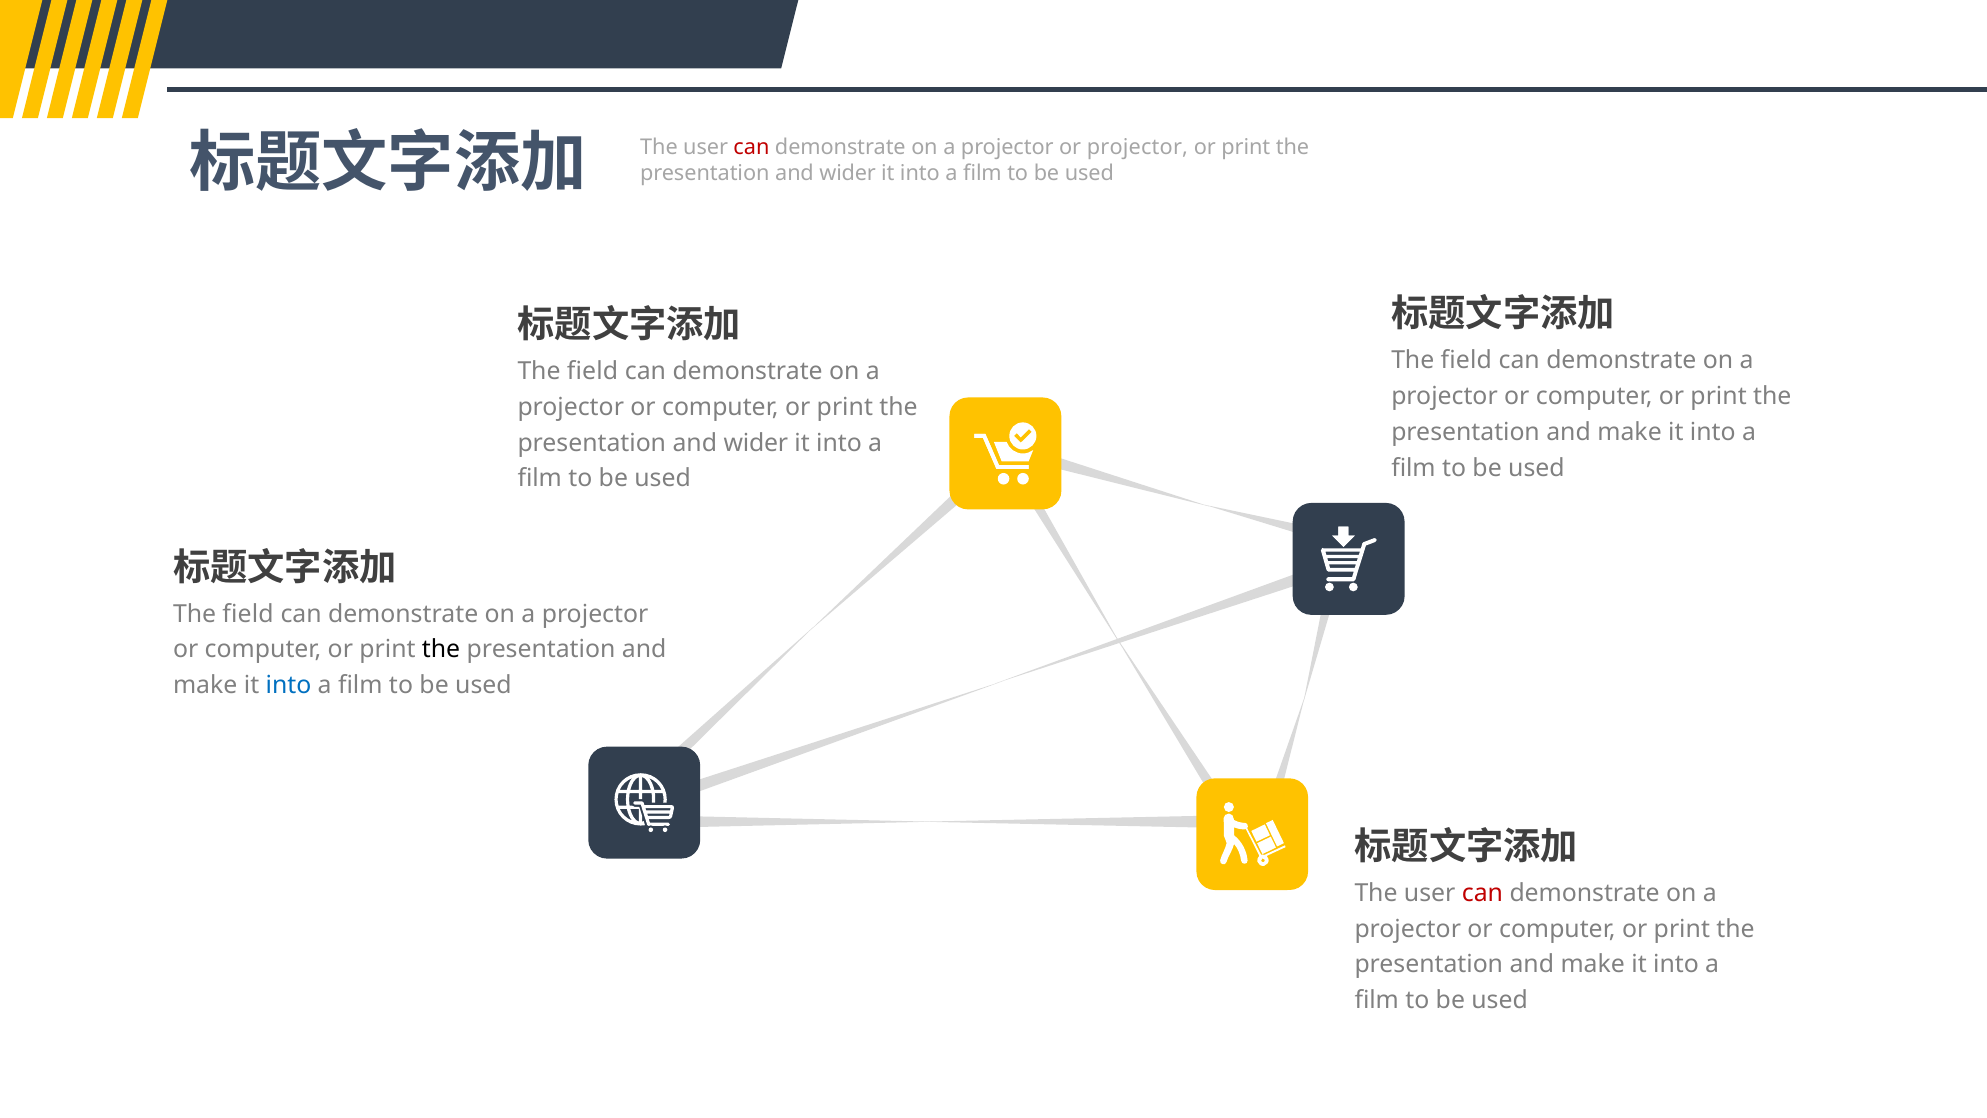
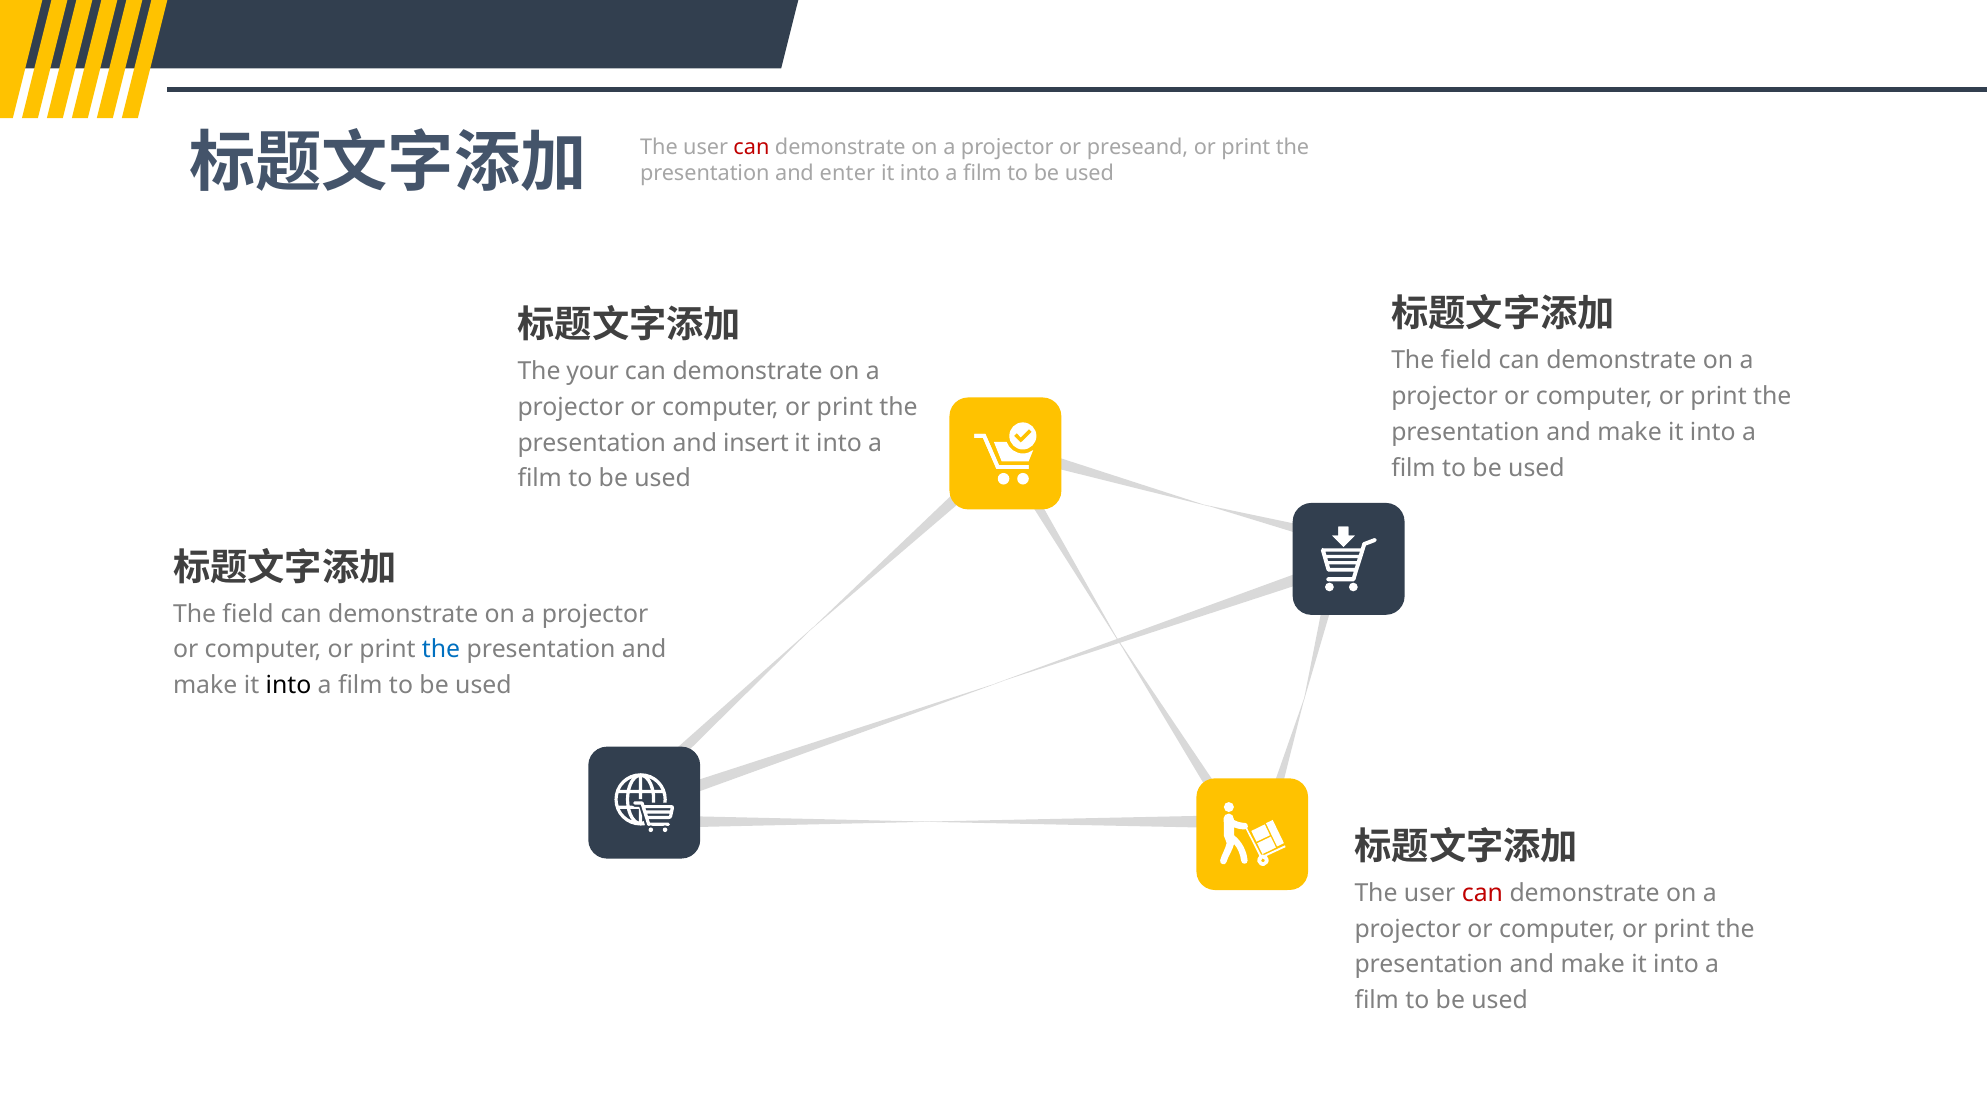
or projector: projector -> preseand (1138, 147)
wider: wider -> enter (847, 173)
field: field -> your (593, 371)
wider: wider -> insert (756, 443)
the colour: black -> blue (441, 650)
into colour: blue -> black (289, 685)
